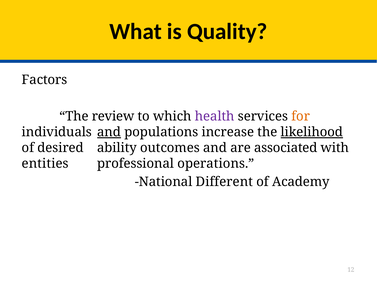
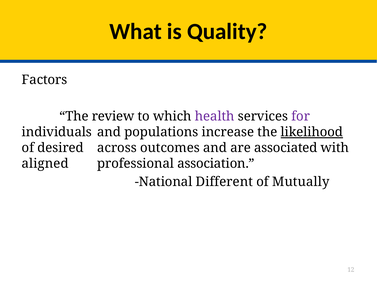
for colour: orange -> purple (301, 116)
and underline: present -> none (109, 132)
ability: ability -> across (117, 148)
entities: entities -> aligned (45, 163)
operations: operations -> association (216, 163)
Academy: Academy -> Mutually (301, 182)
